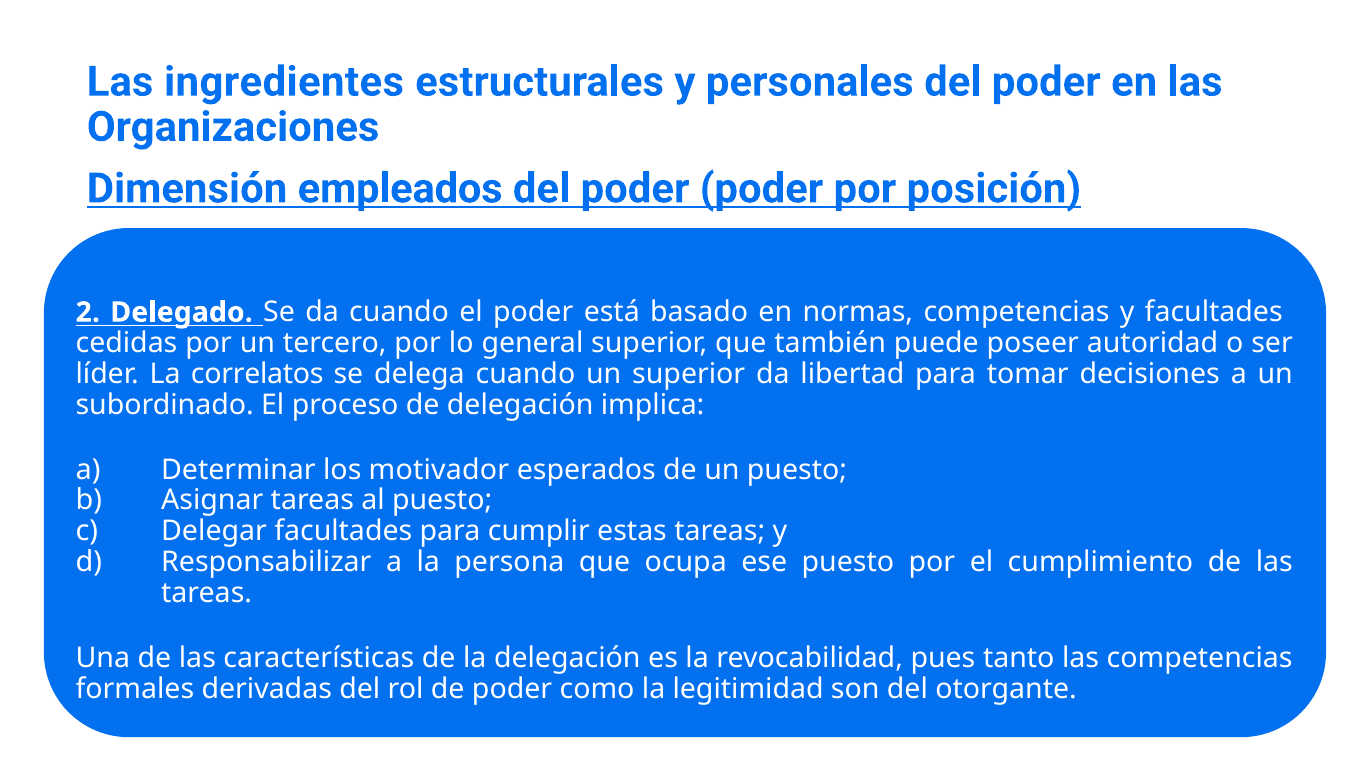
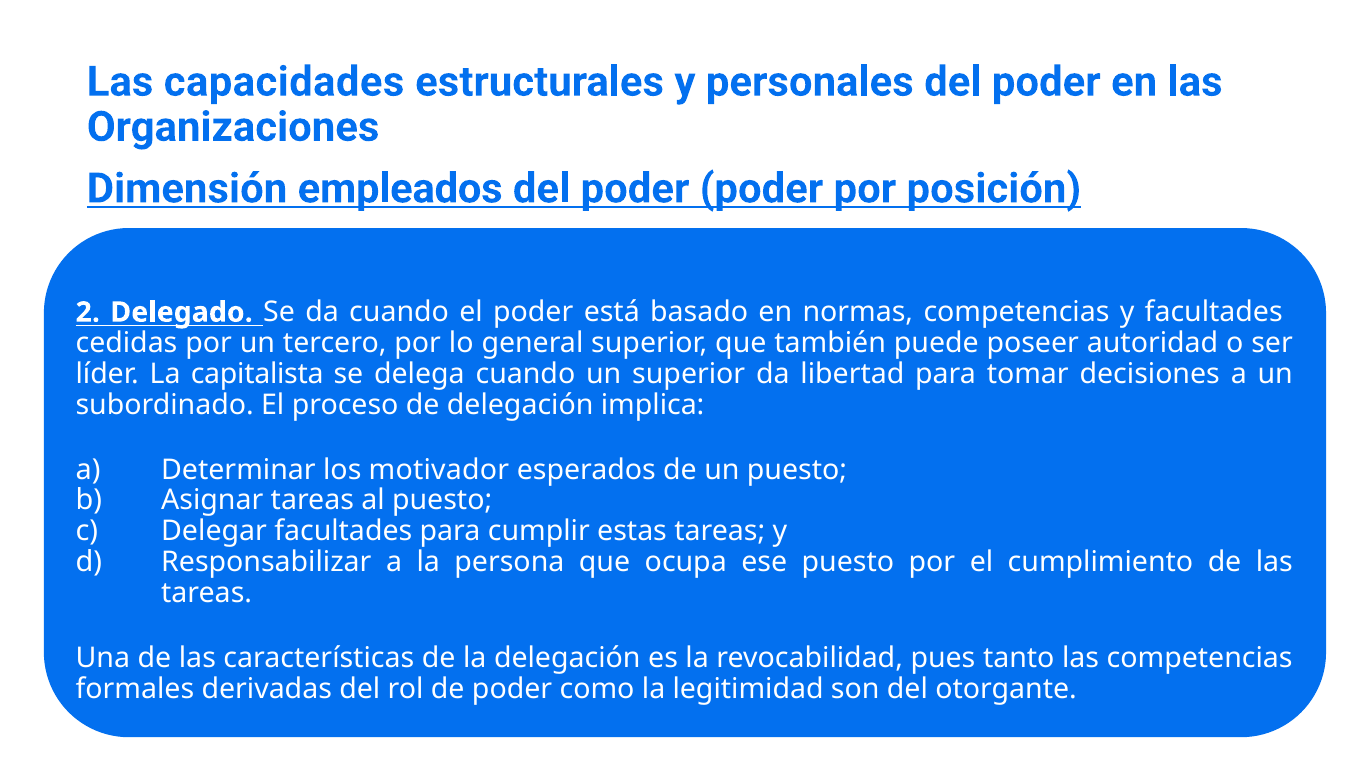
ingredientes: ingredientes -> capacidades (284, 82)
correlatos: correlatos -> capitalista (257, 374)
